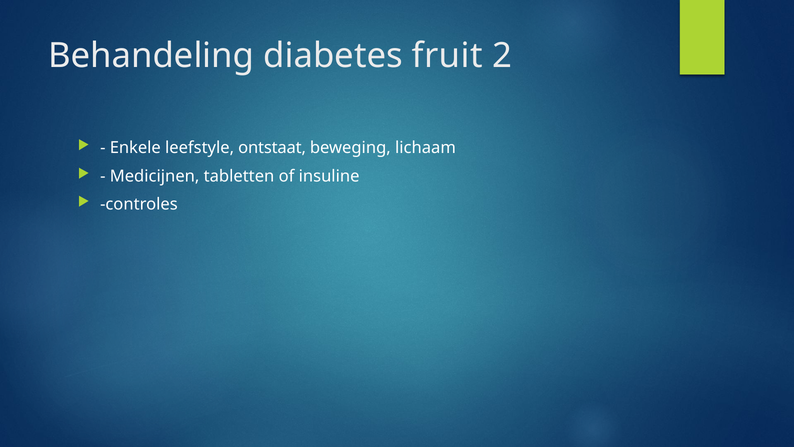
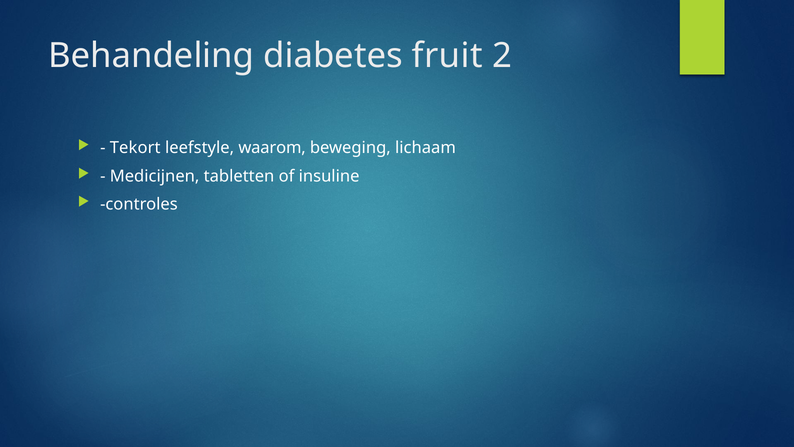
Enkele: Enkele -> Tekort (135, 148)
ontstaat: ontstaat -> waarom (272, 148)
